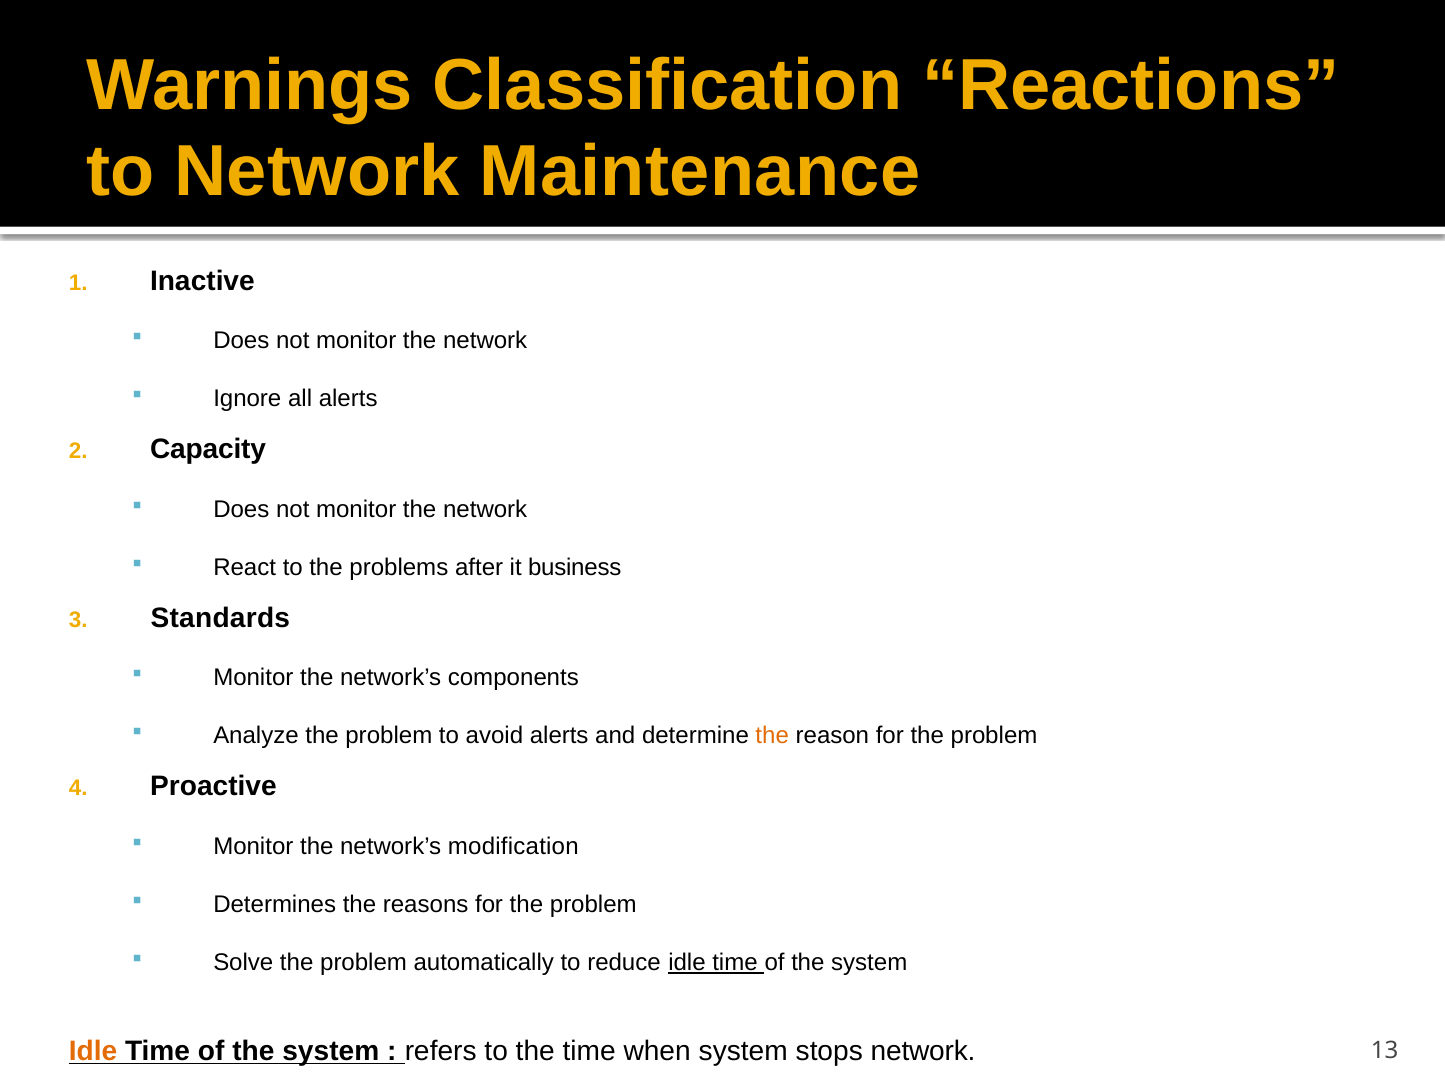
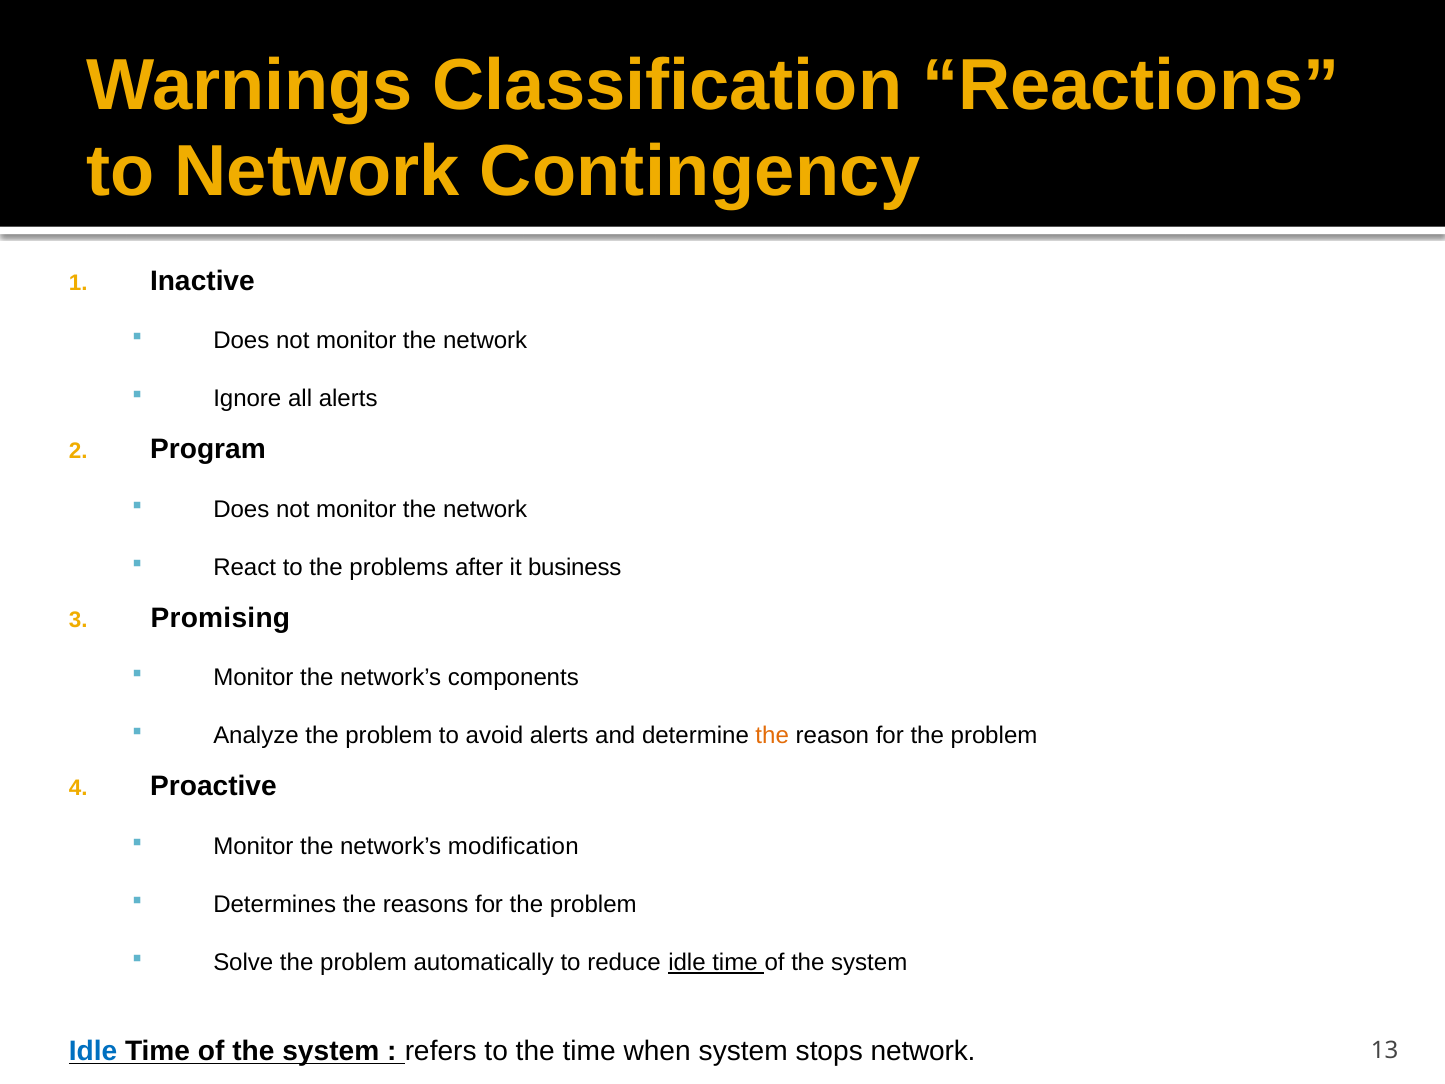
Maintenance: Maintenance -> Contingency (700, 172)
Capacity: Capacity -> Program (208, 449)
Standards: Standards -> Promising (220, 618)
Idle colour: orange -> blue (93, 1051)
